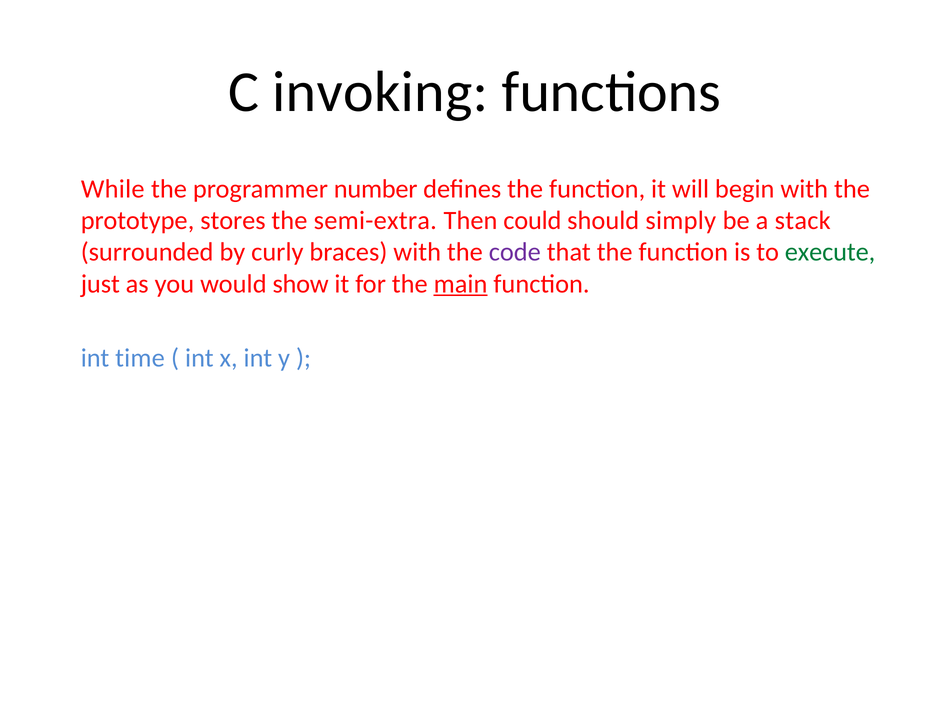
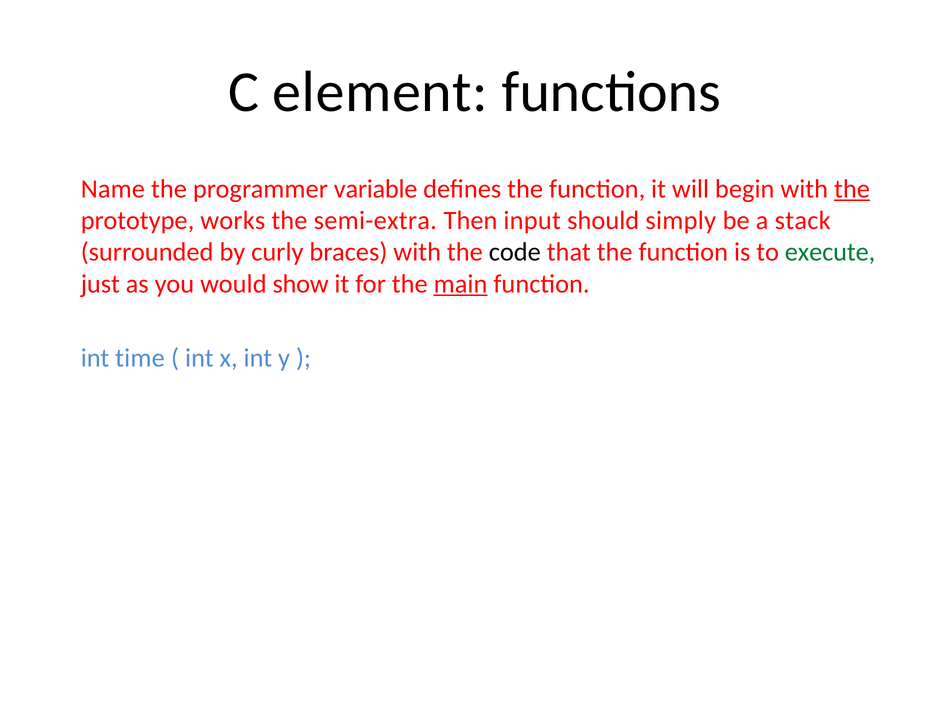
invoking: invoking -> element (380, 92)
While: While -> Name (113, 189)
number: number -> variable (376, 189)
the underline: none -> present (852, 189)
stores: stores -> works (233, 220)
could: could -> input (532, 220)
code colour: purple -> black (515, 252)
